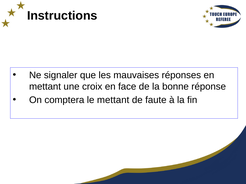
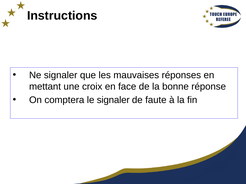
le mettant: mettant -> signaler (113, 100)
